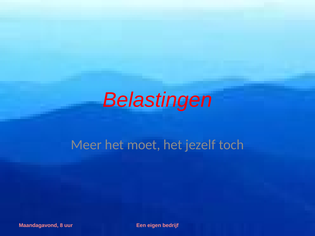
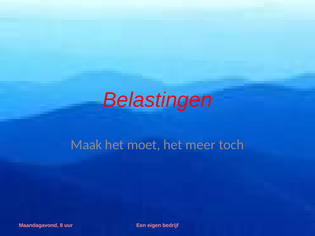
Meer: Meer -> Maak (86, 145)
jezelf: jezelf -> meer (201, 145)
